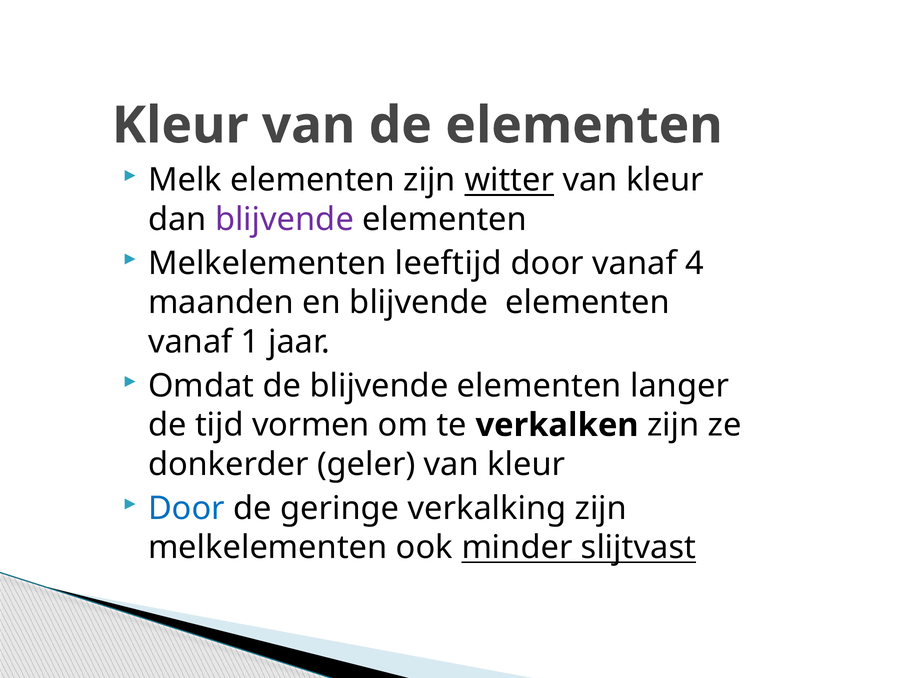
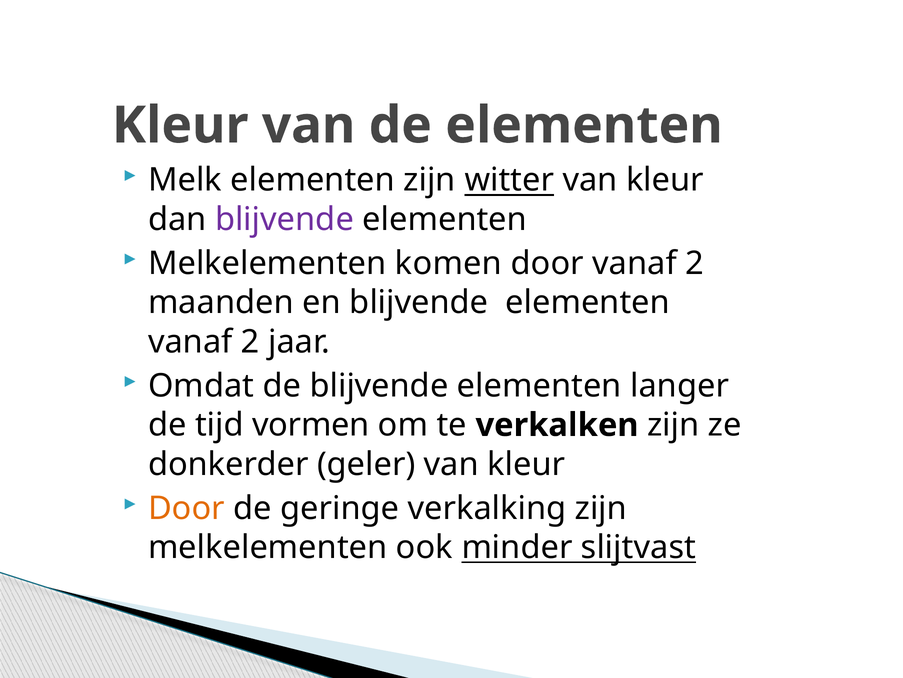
leeftijd: leeftijd -> komen (448, 263)
door vanaf 4: 4 -> 2 (695, 263)
1: 1 -> 2 (250, 341)
Door colour: blue -> orange (186, 508)
